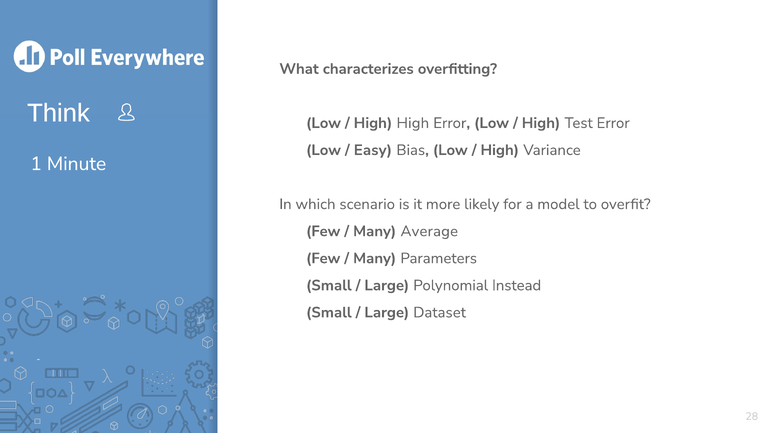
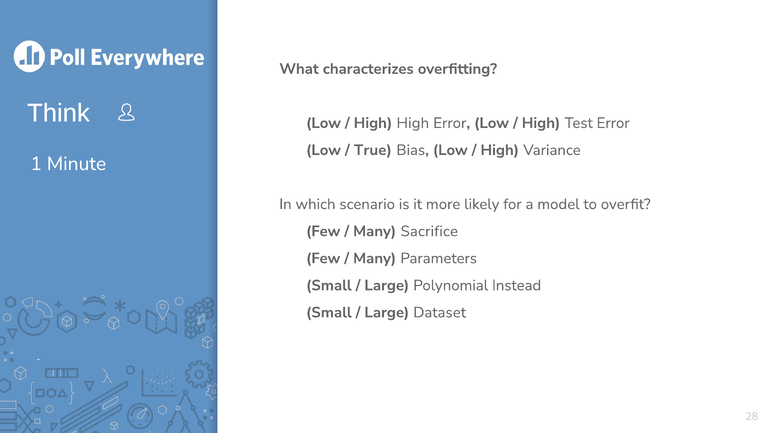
Easy: Easy -> True (373, 150)
Average: Average -> Sacrifice (429, 231)
